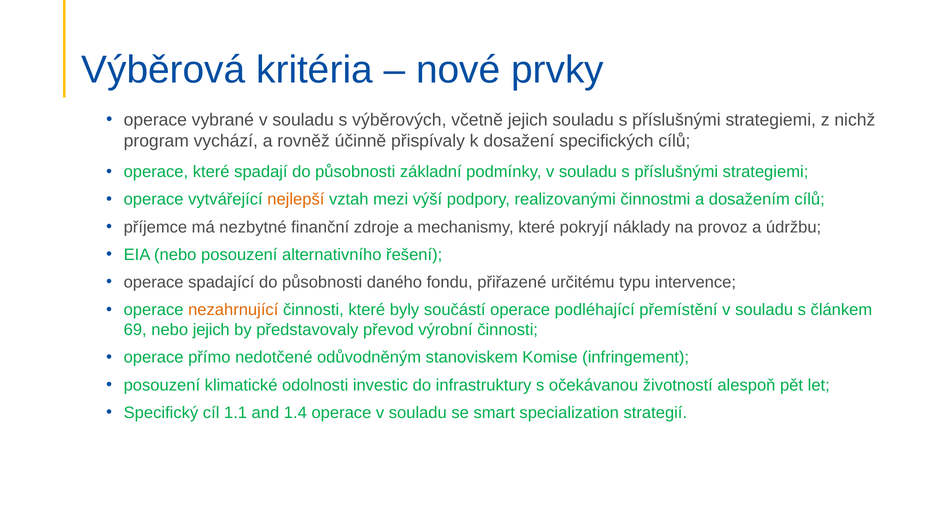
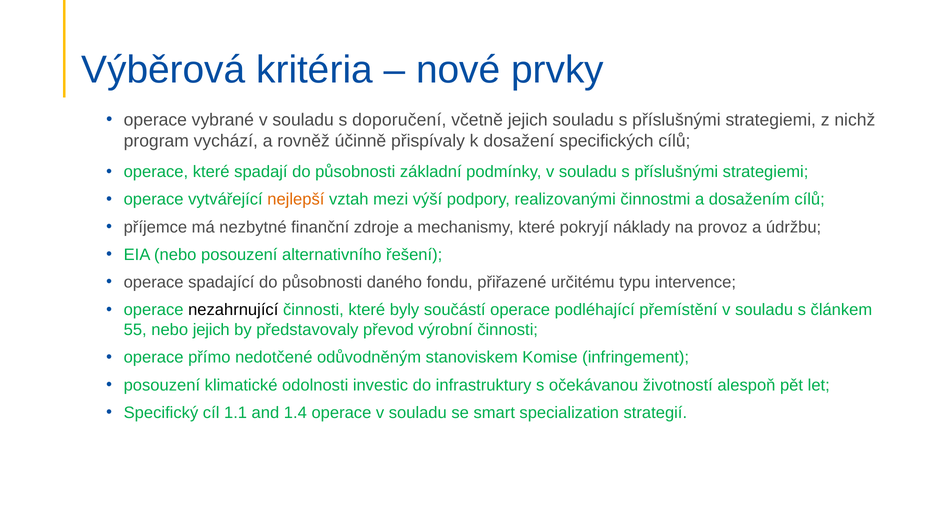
výběrových: výběrových -> doporučení (399, 120)
nezahrnující colour: orange -> black (233, 310)
69: 69 -> 55 (135, 330)
